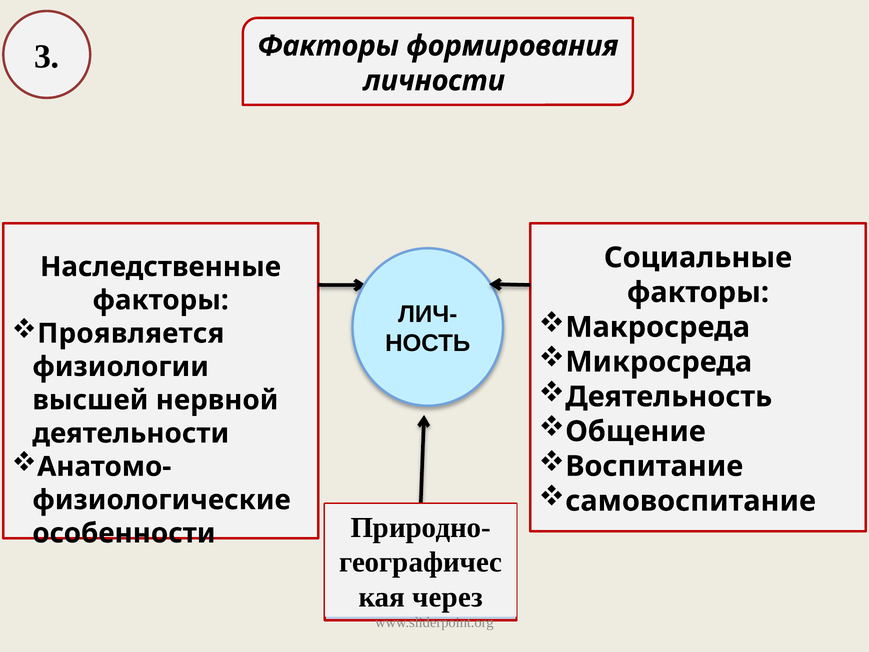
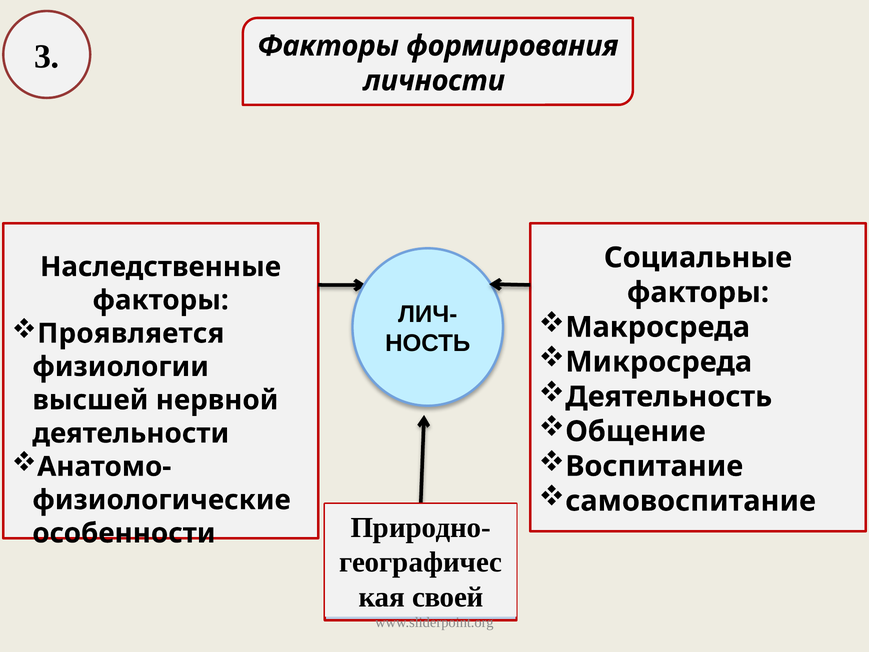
через: через -> своей (448, 597)
